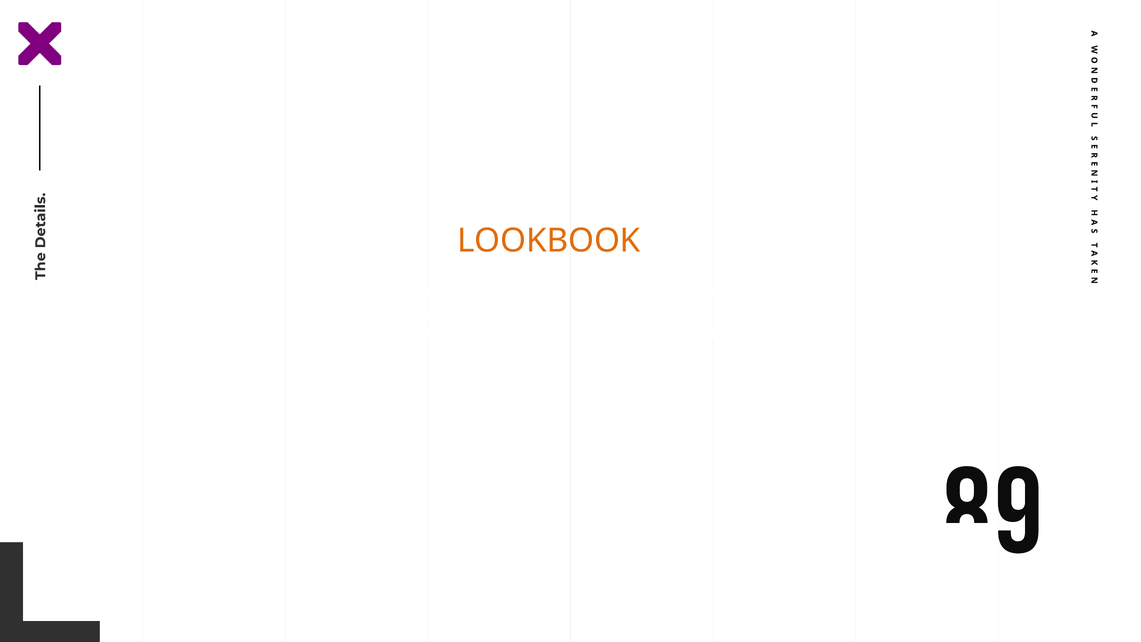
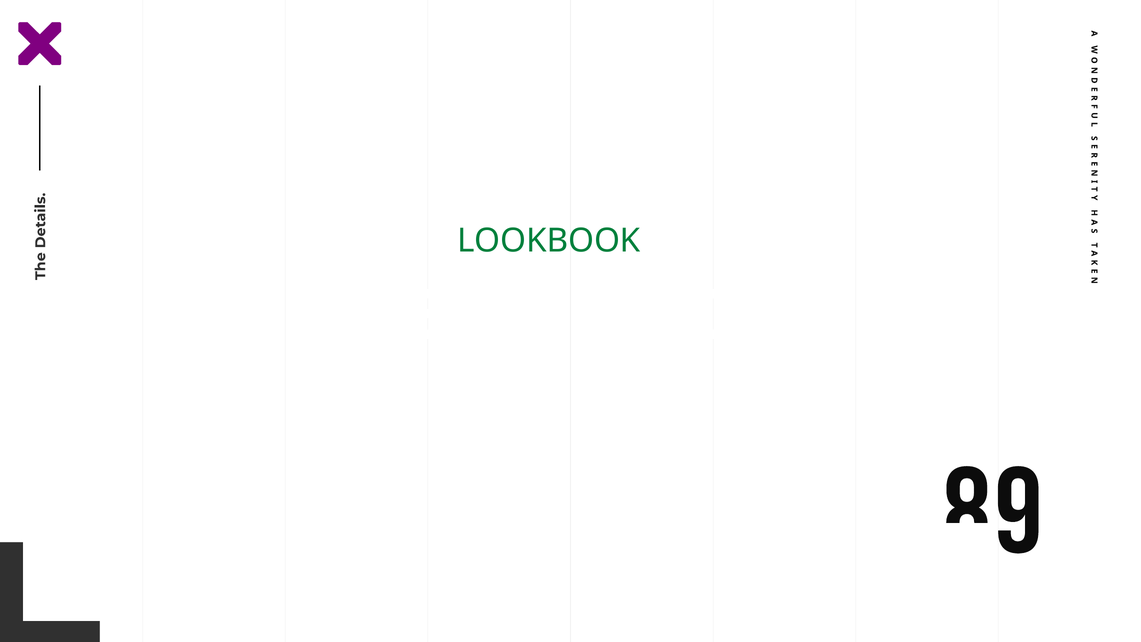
LOOKBOOK colour: orange -> green (549, 241)
